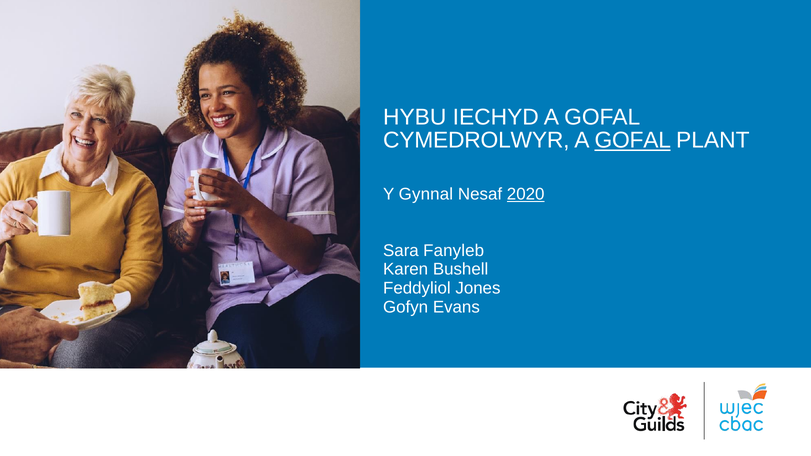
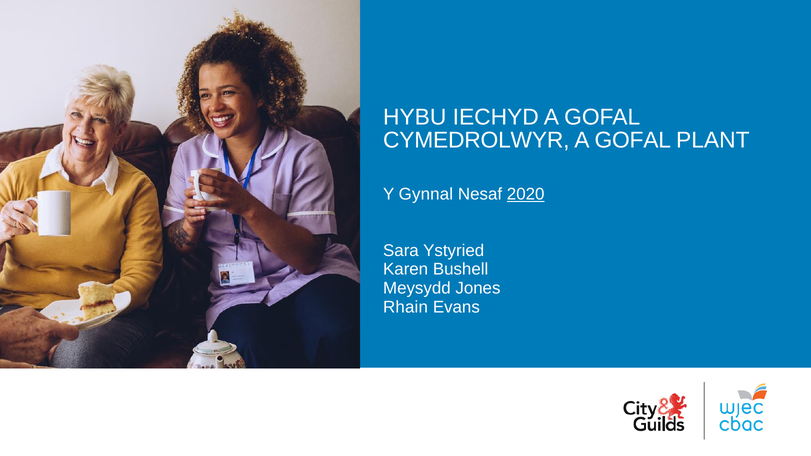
GOFAL underline: present -> none (633, 140)
Fanyleb: Fanyleb -> Ystyried (454, 251)
Feddyliol: Feddyliol -> Meysydd (417, 288)
Gofyn: Gofyn -> Rhain (406, 307)
